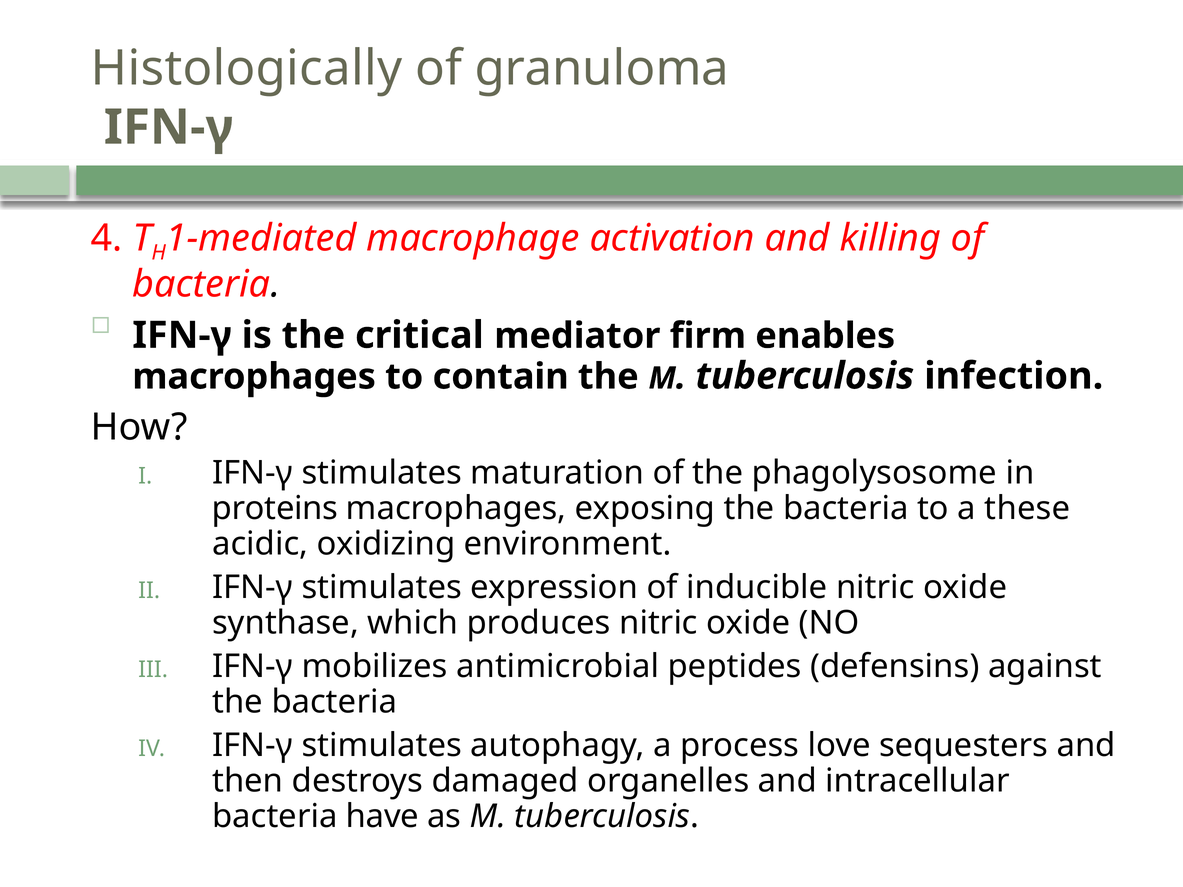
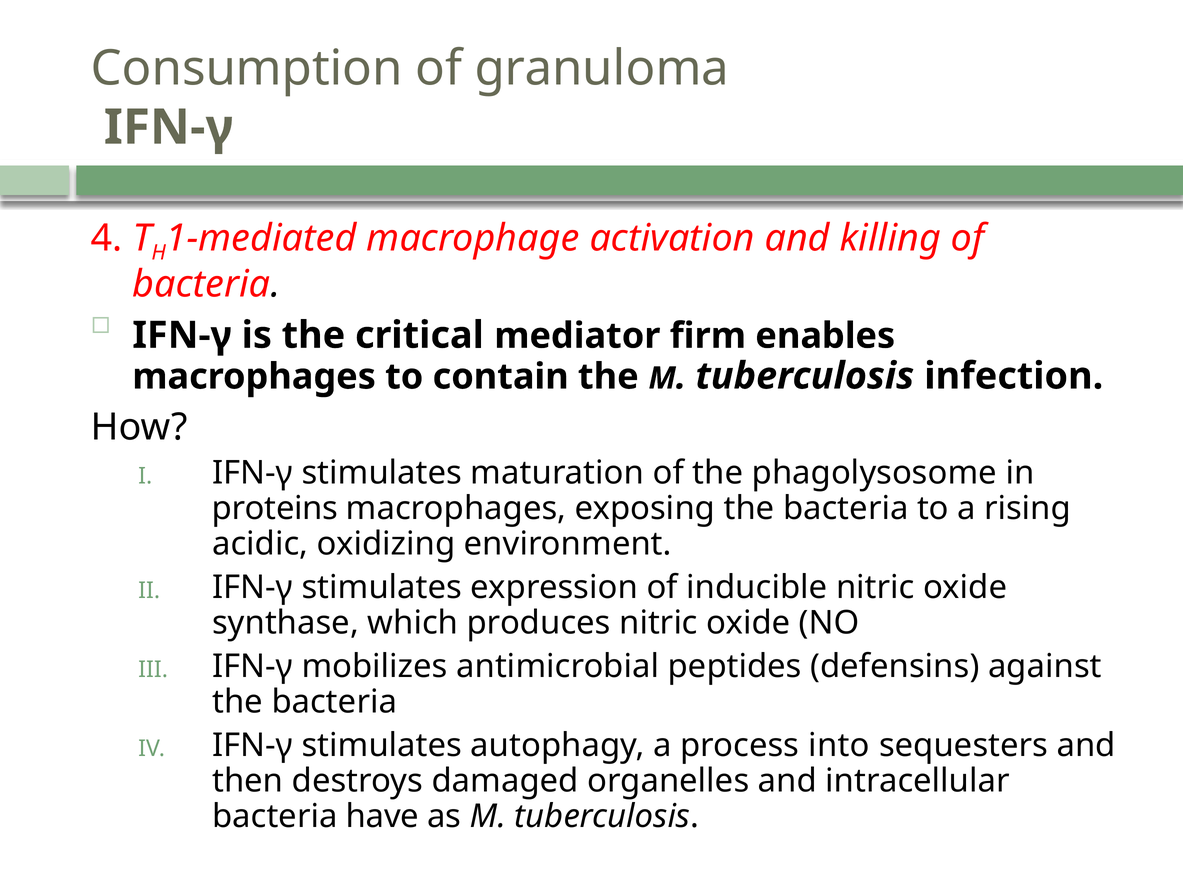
Histologically: Histologically -> Consumption (247, 68)
these: these -> rising (1028, 508)
love: love -> into (839, 746)
